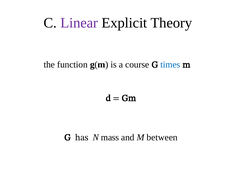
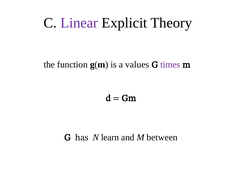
course: course -> values (137, 65)
times colour: blue -> purple (170, 65)
mass: mass -> learn (110, 137)
